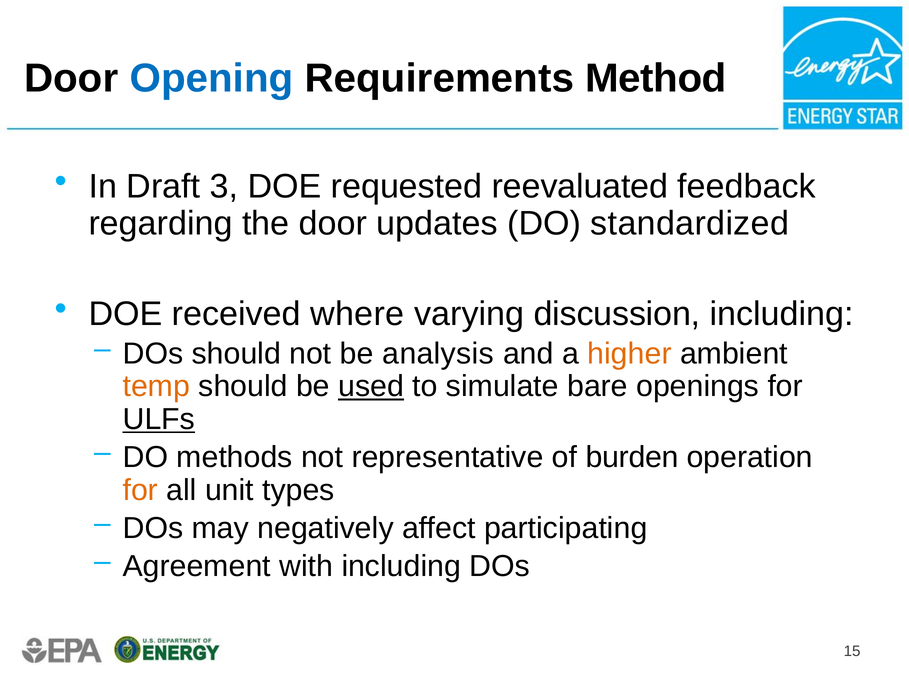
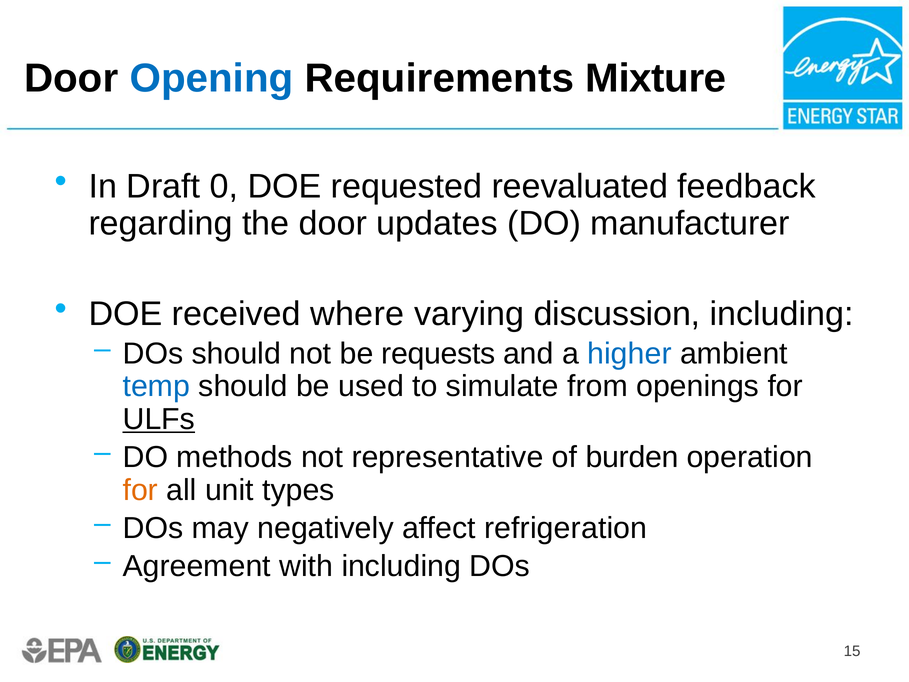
Method: Method -> Mixture (656, 79)
3: 3 -> 0 (224, 186)
standardized: standardized -> manufacturer (690, 223)
analysis: analysis -> requests (438, 354)
higher colour: orange -> blue (629, 354)
temp colour: orange -> blue (156, 386)
used underline: present -> none (371, 386)
bare: bare -> from (597, 386)
participating: participating -> refrigeration (566, 528)
